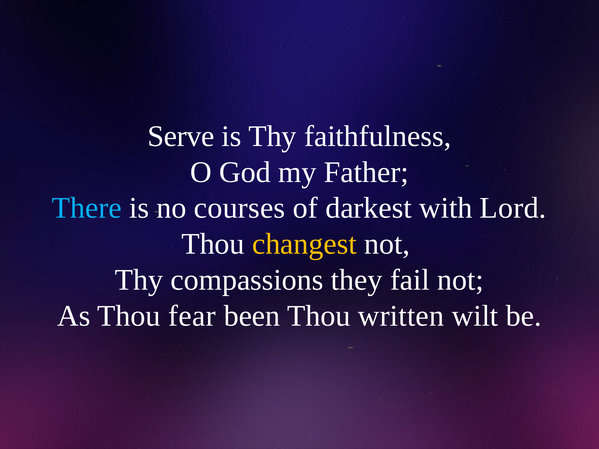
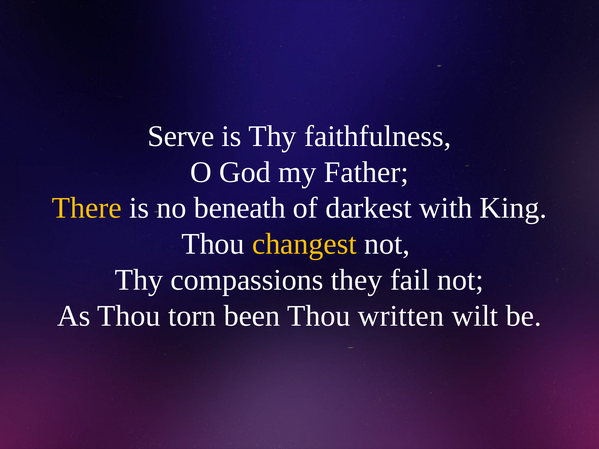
There colour: light blue -> yellow (87, 208)
courses: courses -> beneath (240, 208)
Lord: Lord -> King (513, 208)
fear: fear -> torn (192, 316)
